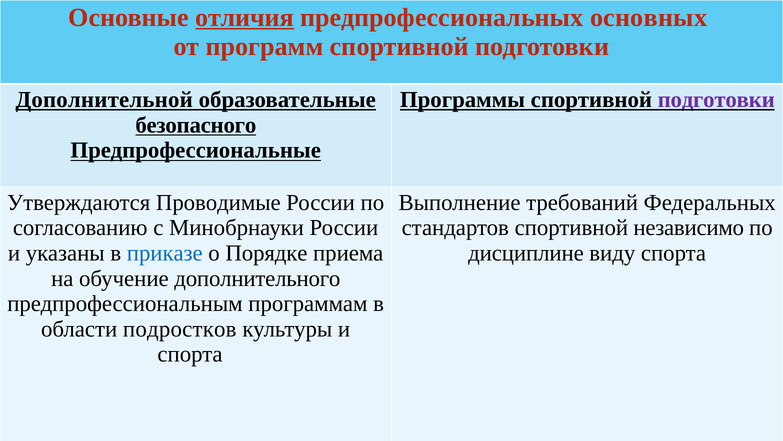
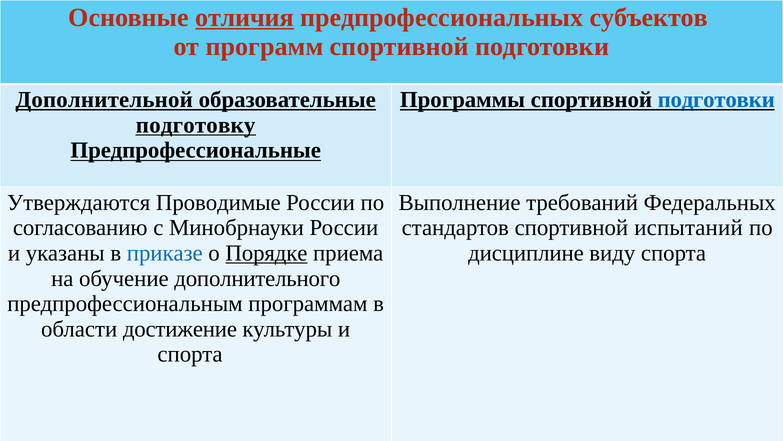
основных: основных -> субъектов (649, 18)
подготовки colour: purple -> blue (716, 100)
безопасного: безопасного -> подготовку (196, 125)
независимо: независимо -> испытаний (688, 228)
Порядке underline: none -> present (266, 253)
подростков: подростков -> достижение (180, 329)
